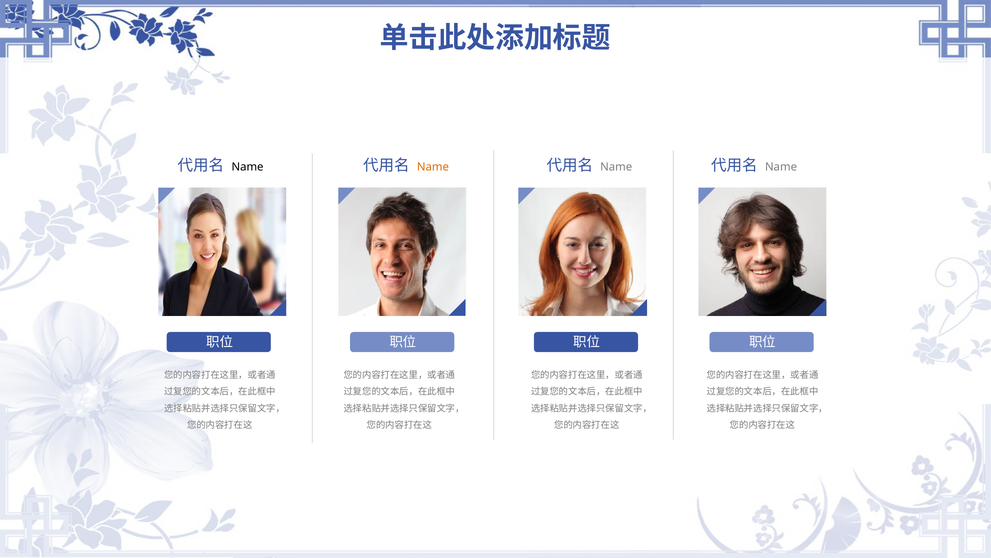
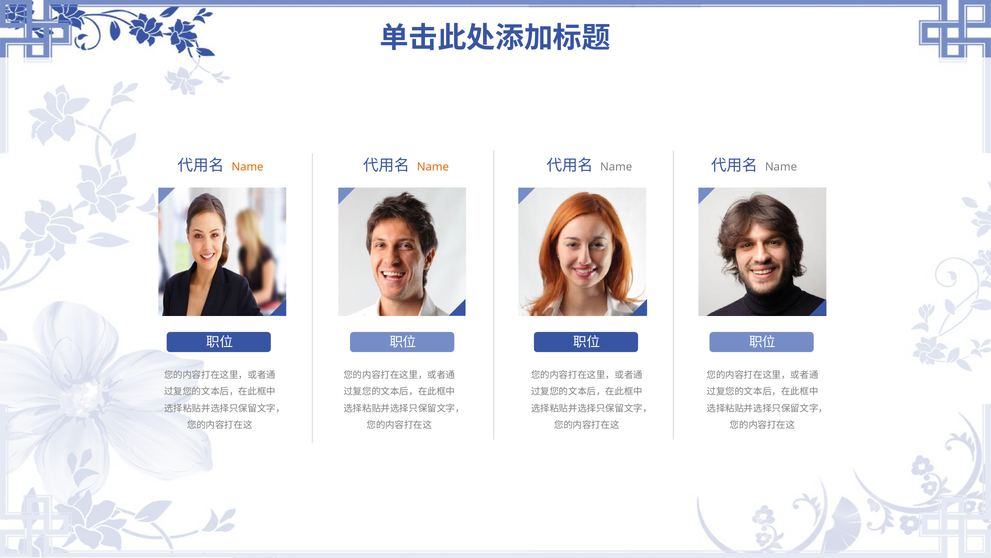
Name colour: black -> orange (248, 167)
